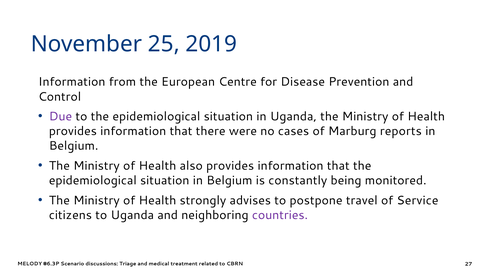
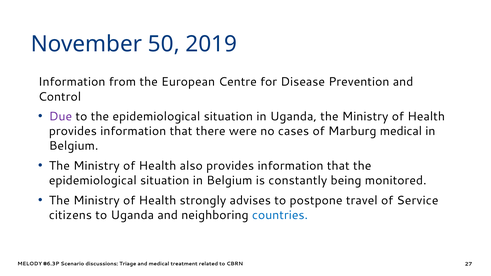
25: 25 -> 50 (164, 44)
Marburg reports: reports -> medical (401, 131)
countries colour: purple -> blue (280, 215)
